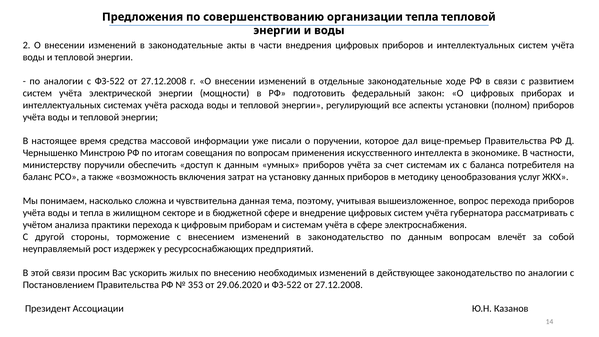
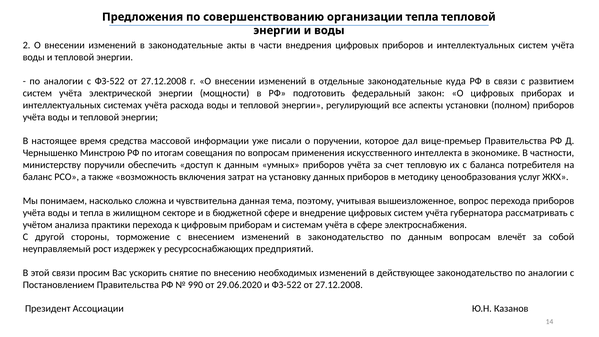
ходе: ходе -> куда (456, 81)
счет системам: системам -> тепловую (427, 165)
жилых: жилых -> снятие (184, 273)
353: 353 -> 990 (196, 285)
